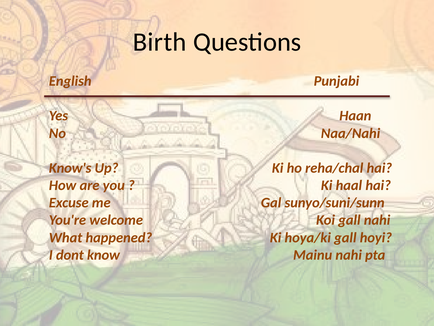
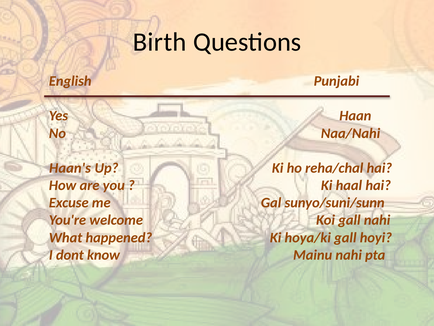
Know's: Know's -> Haan's (70, 168)
